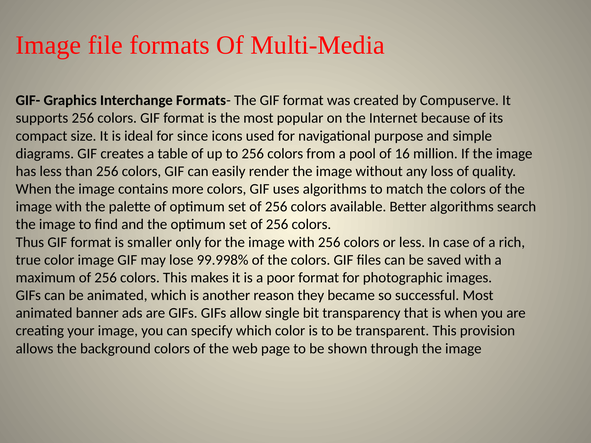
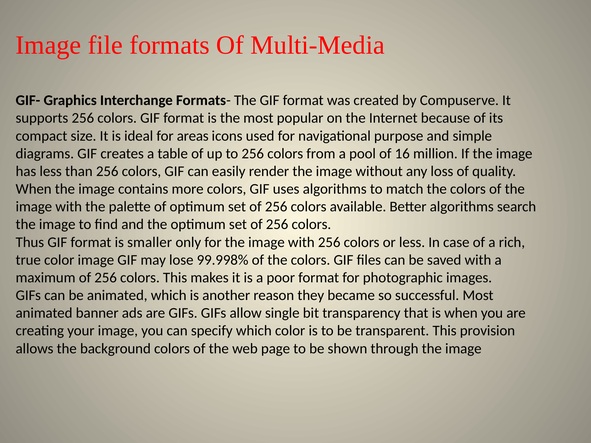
since: since -> areas (193, 136)
